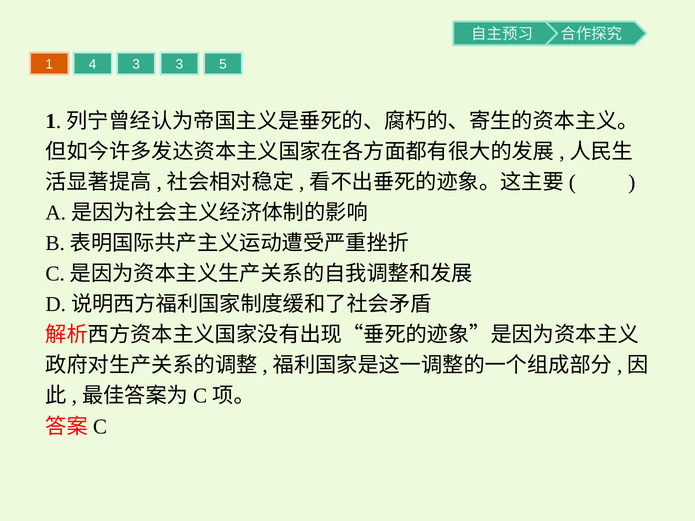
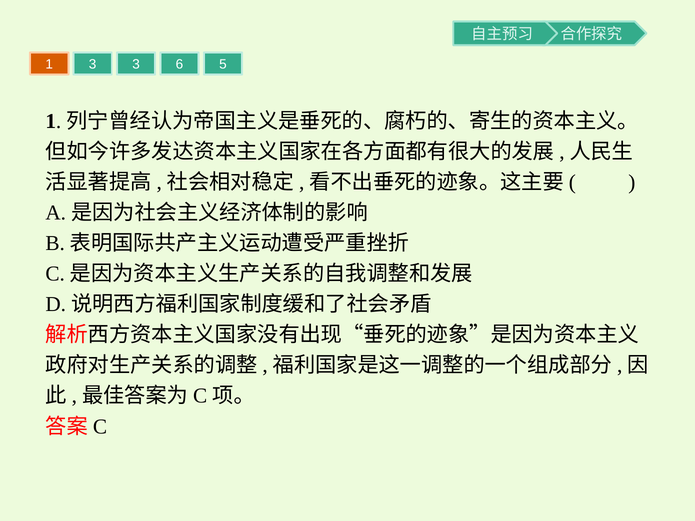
1 4: 4 -> 3 (93, 64)
3 3: 3 -> 6 (179, 64)
